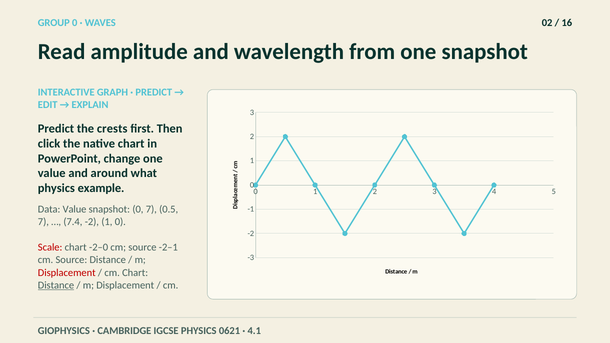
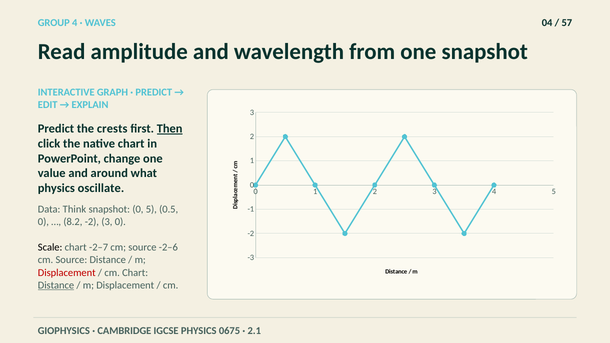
GROUP 0: 0 -> 4 (75, 23)
02: 02 -> 04 (547, 23)
16: 16 -> 57 (567, 23)
Then underline: none -> present (170, 129)
example: example -> oscillate (101, 188)
Data Value: Value -> Think (74, 209)
0 7: 7 -> 5 (151, 209)
7: 7 -> 0 (43, 222)
7.4: 7.4 -> 8.2 (73, 222)
-2 1: 1 -> 3 (107, 222)
Scale colour: red -> black (50, 248)
-2–0: -2–0 -> -2–7 (99, 248)
-2–1: -2–1 -> -2–6 (168, 248)
0621: 0621 -> 0675 (229, 331)
4.1: 4.1 -> 2.1 (254, 331)
